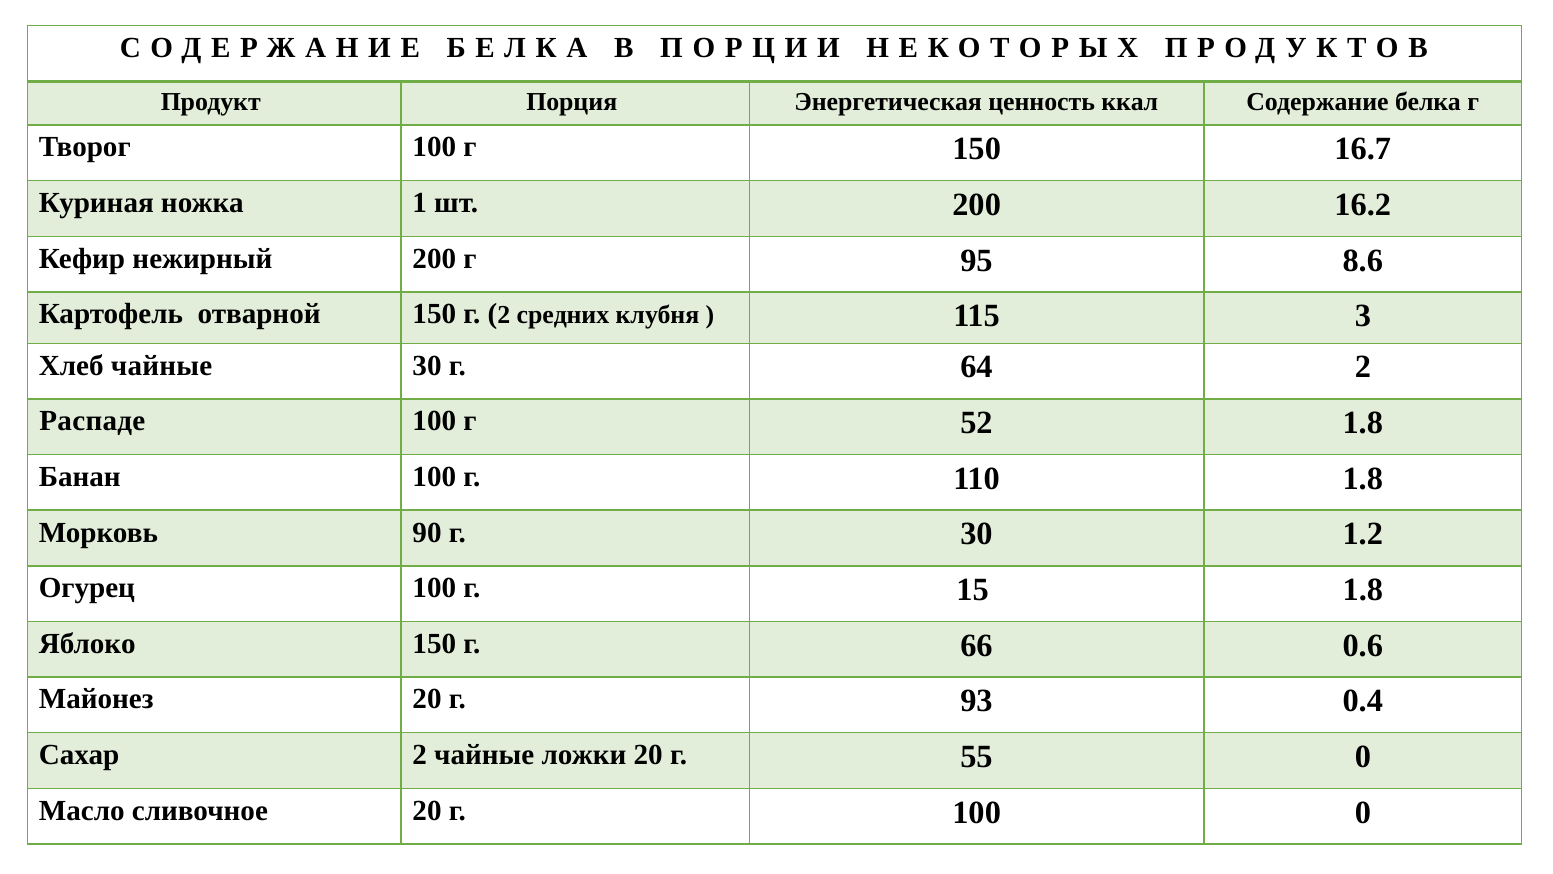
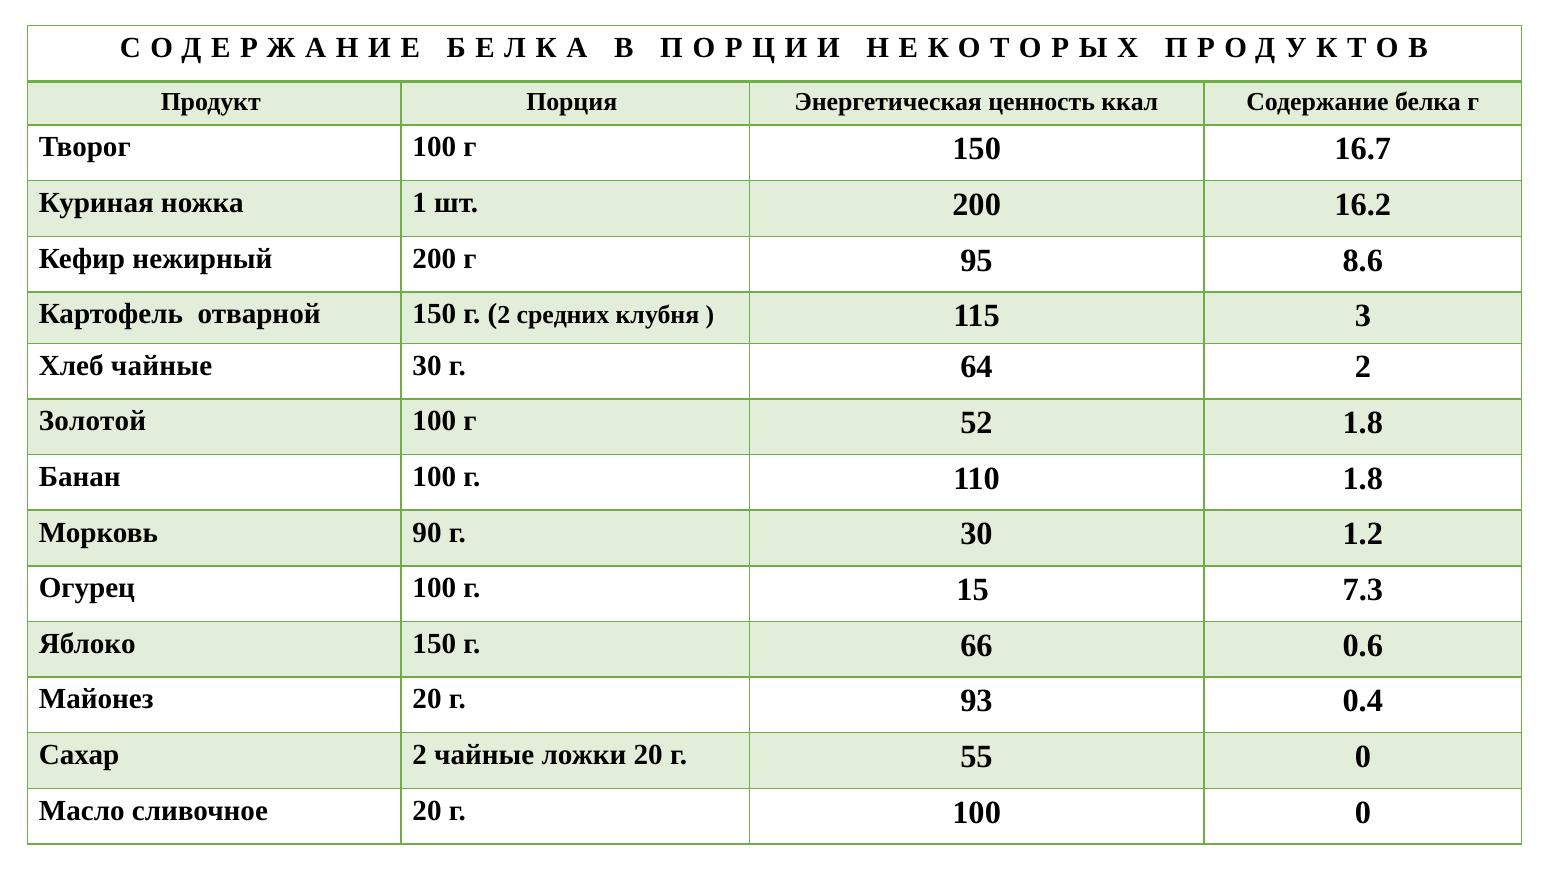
Распаде: Распаде -> Золотой (92, 421)
15 1.8: 1.8 -> 7.3 (1363, 590)
